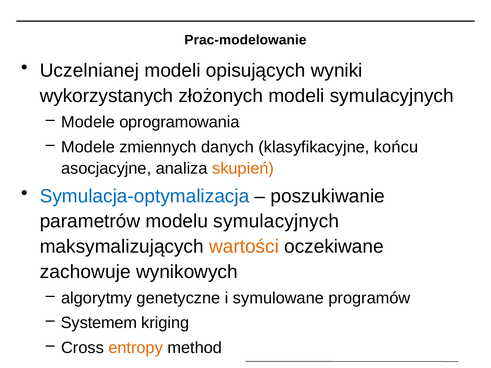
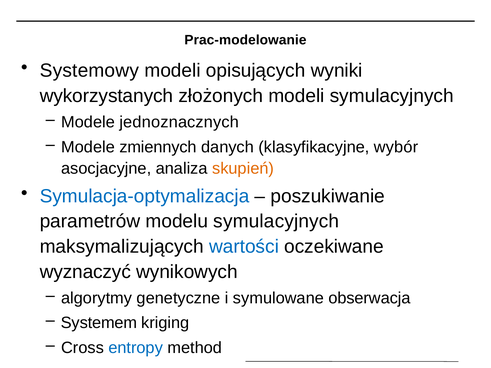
Uczelnianej: Uczelnianej -> Systemowy (89, 71)
oprogramowania: oprogramowania -> jednoznacznych (179, 122)
końcu: końcu -> wybór (396, 147)
wartości colour: orange -> blue (244, 247)
zachowuje: zachowuje -> wyznaczyć (85, 272)
programów: programów -> obserwacja (369, 298)
entropy colour: orange -> blue (136, 348)
